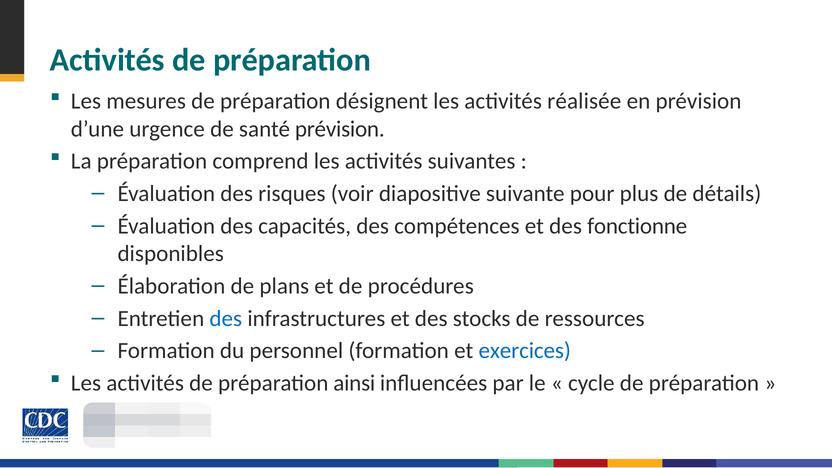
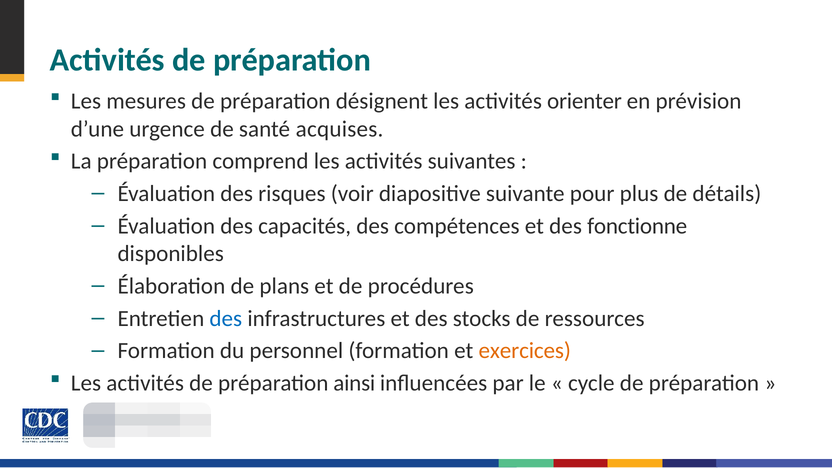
réalisée: réalisée -> orienter (584, 101)
santé prévision: prévision -> acquises (340, 129)
exercices colour: blue -> orange (525, 351)
